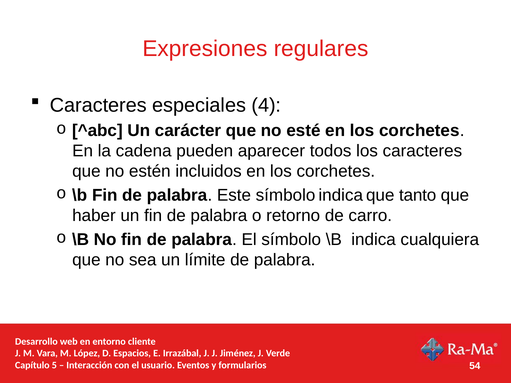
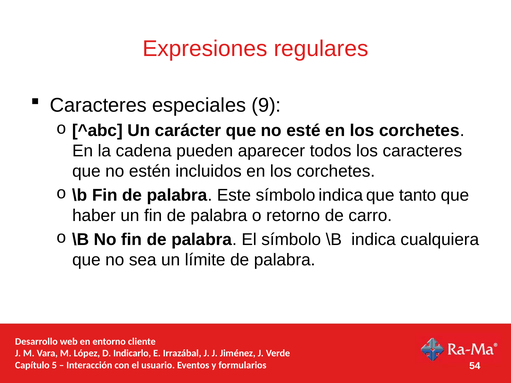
4: 4 -> 9 (266, 105)
Espacios: Espacios -> Indicarlo (132, 354)
